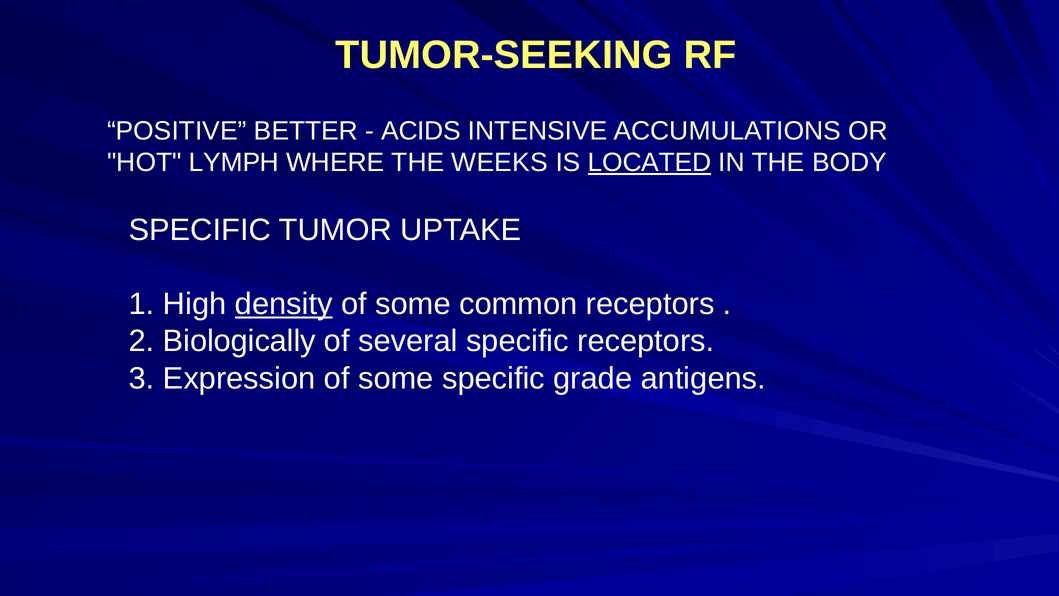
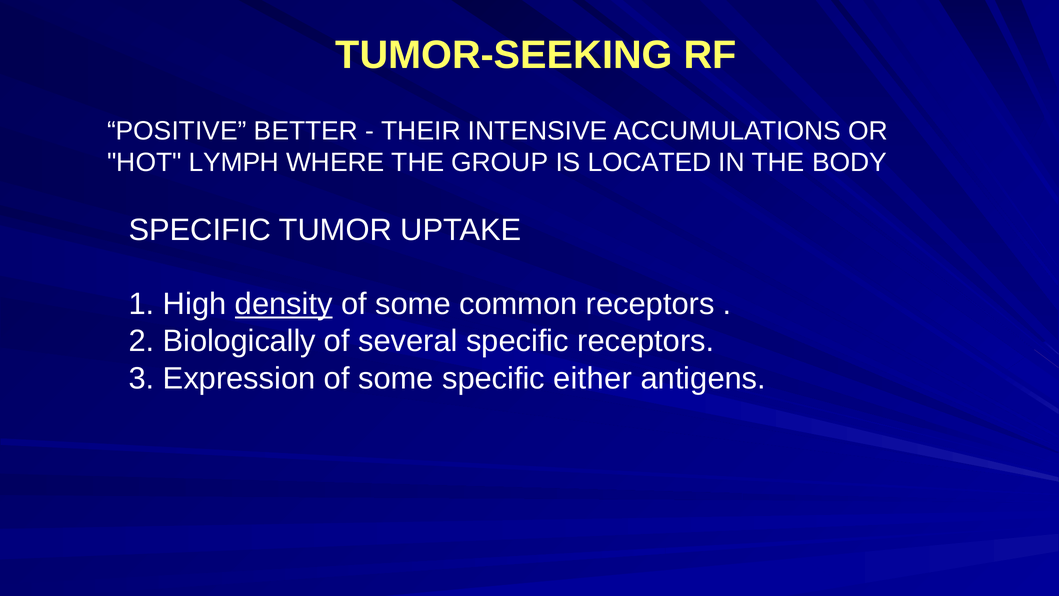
ACIDS: ACIDS -> THEIR (421, 131)
WEEKS: WEEKS -> GROUP (500, 163)
LOCATED underline: present -> none (649, 163)
grade: grade -> either (593, 378)
